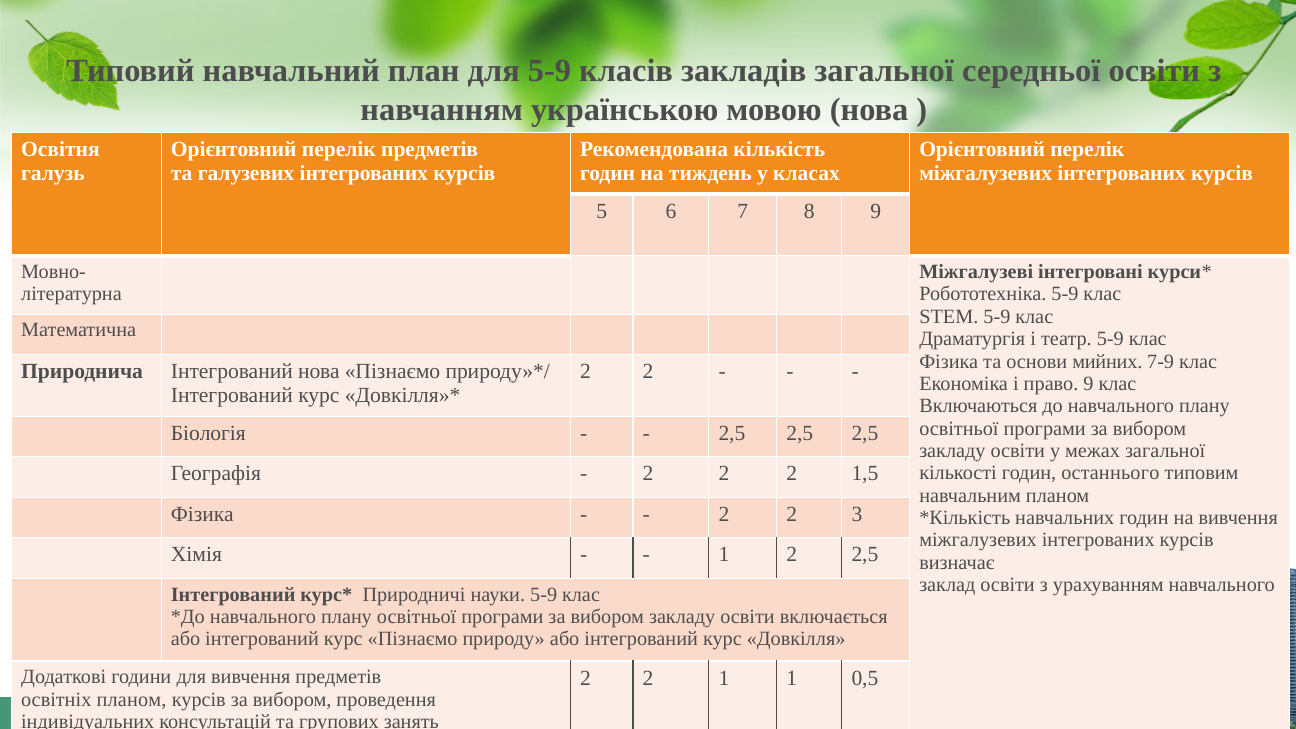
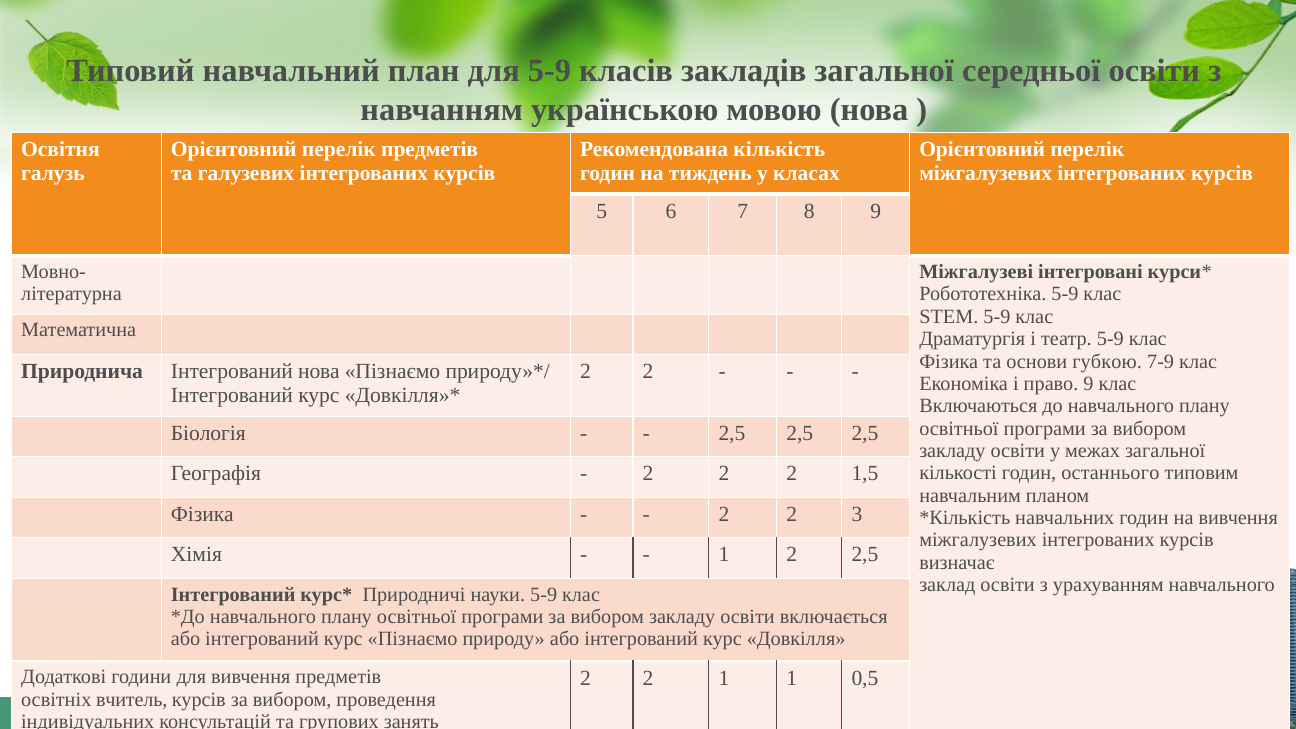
мийних: мийних -> губкою (1107, 361)
освітніх планом: планом -> вчитель (132, 700)
